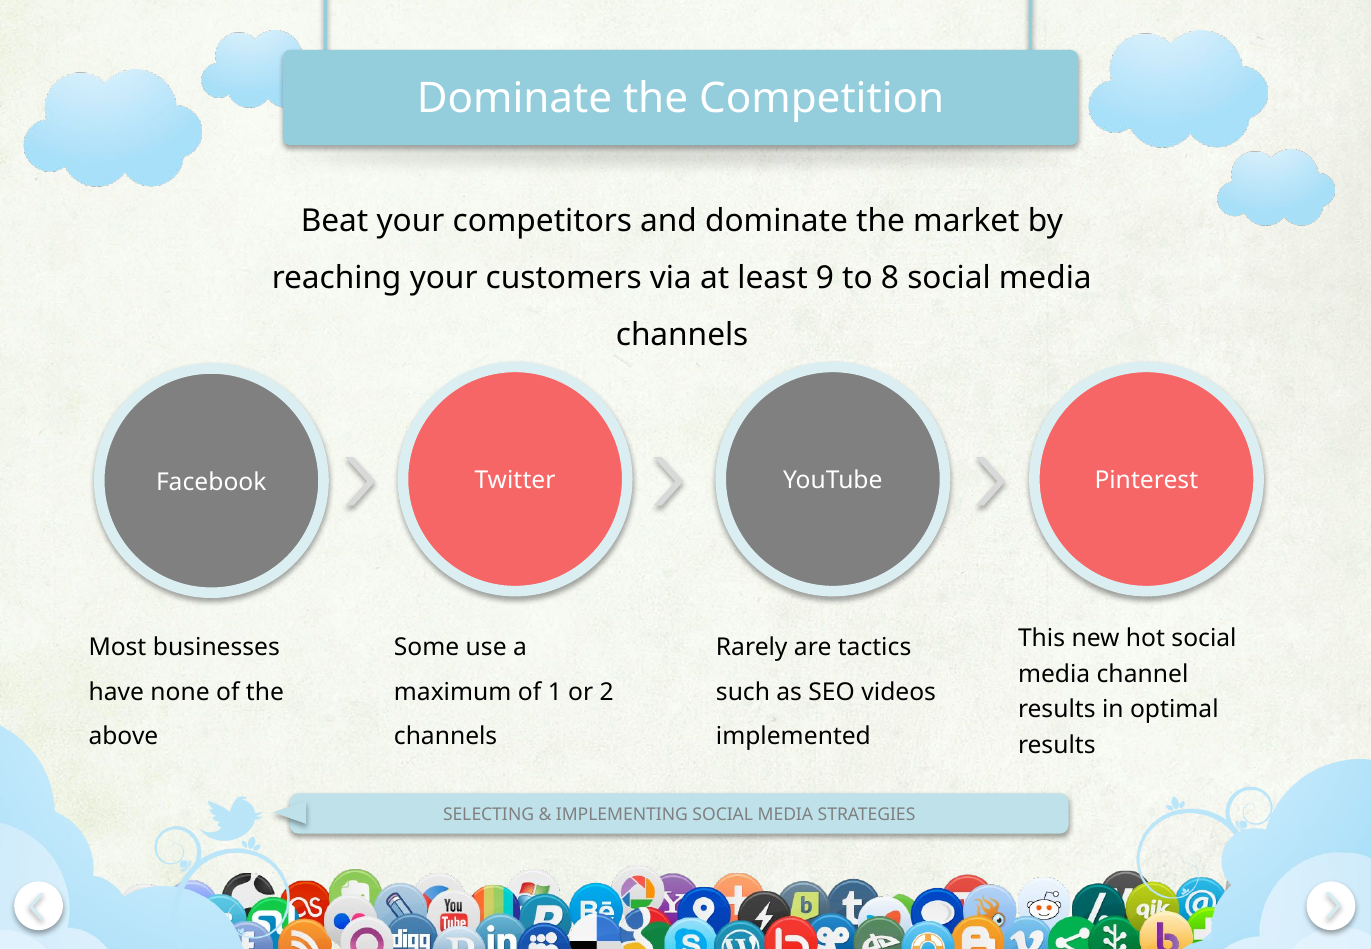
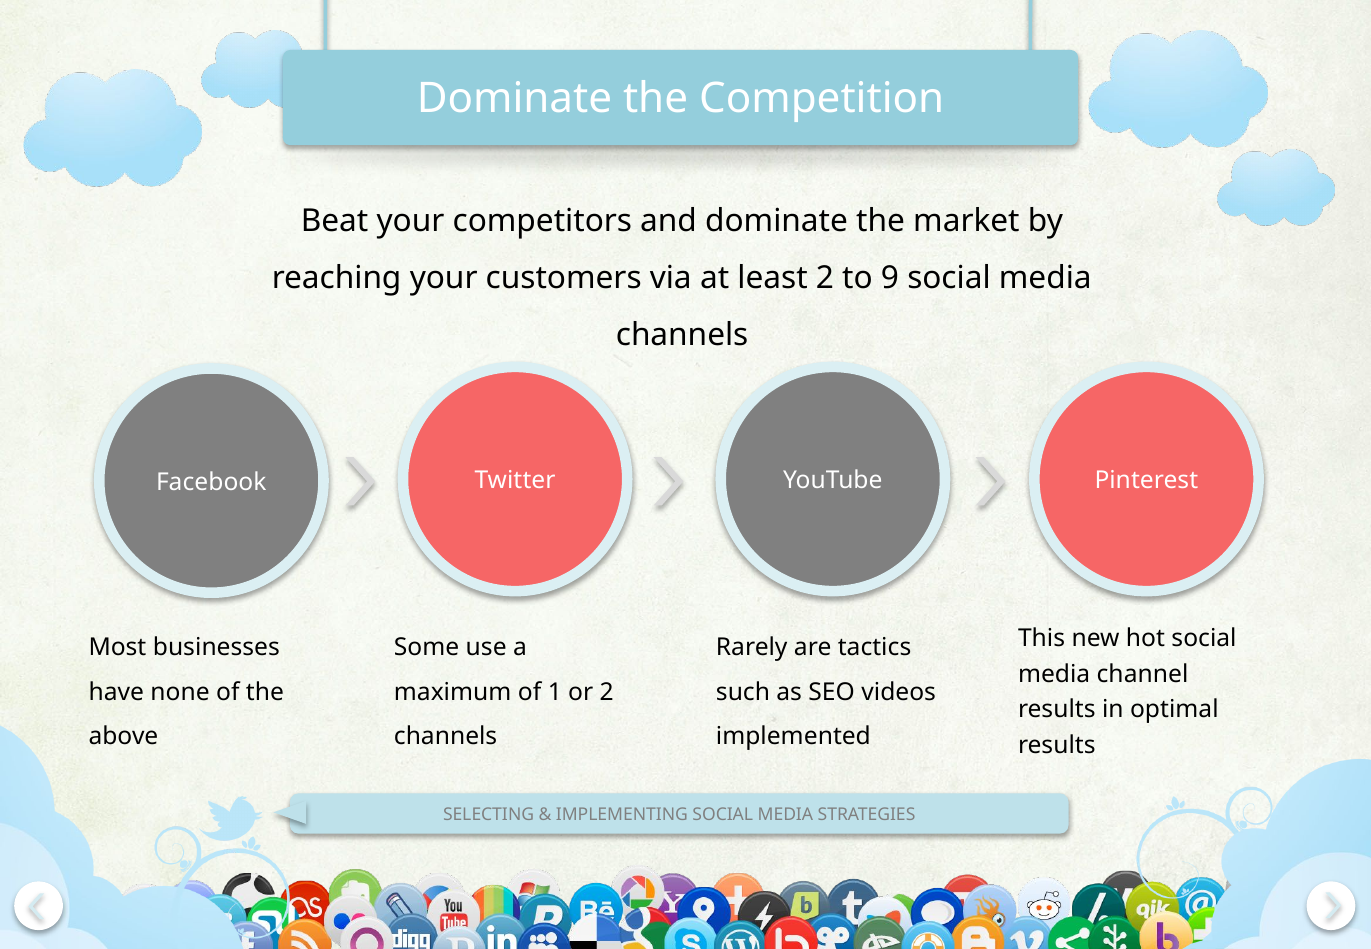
least 9: 9 -> 2 (825, 278)
8: 8 -> 9 (890, 278)
